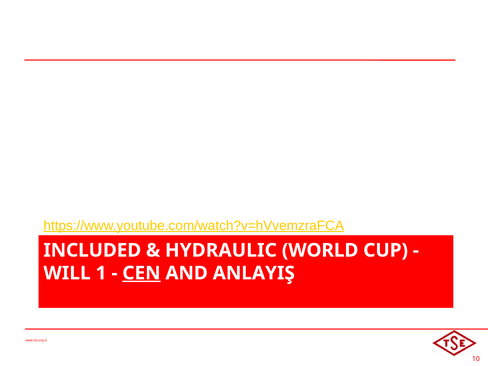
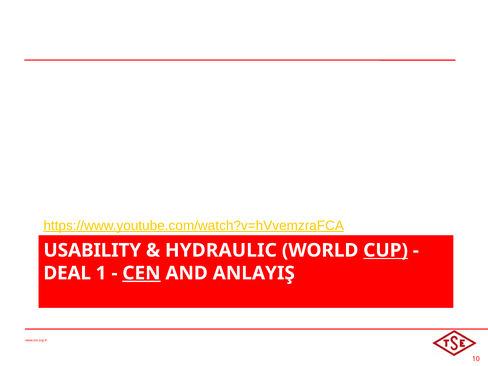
INCLUDED: INCLUDED -> USABILITY (92, 250)
CUP underline: none -> present (386, 250)
WILL: WILL -> DEAL (67, 273)
